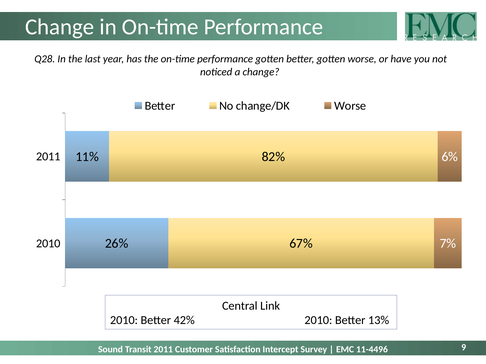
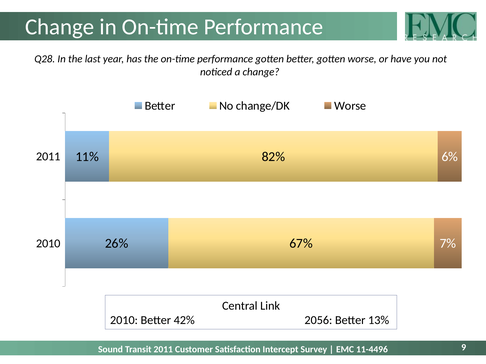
42% 2010: 2010 -> 2056 (318, 321)
